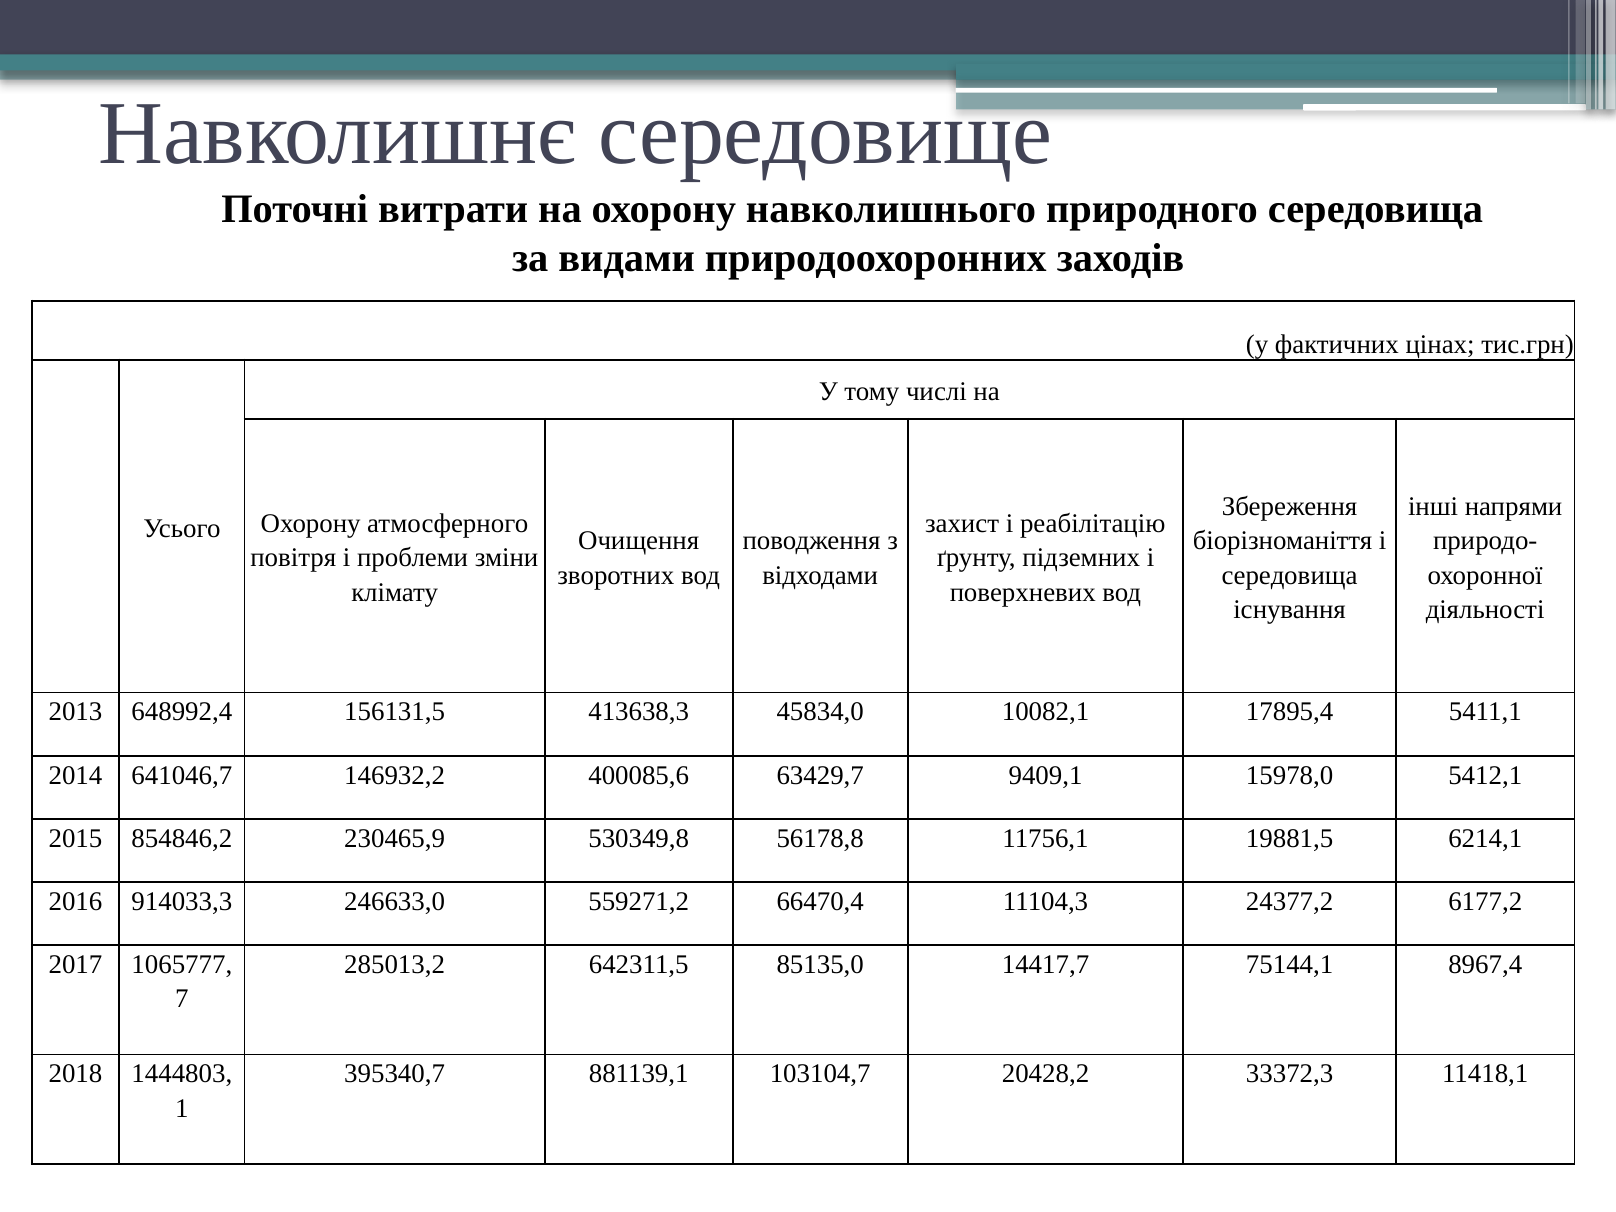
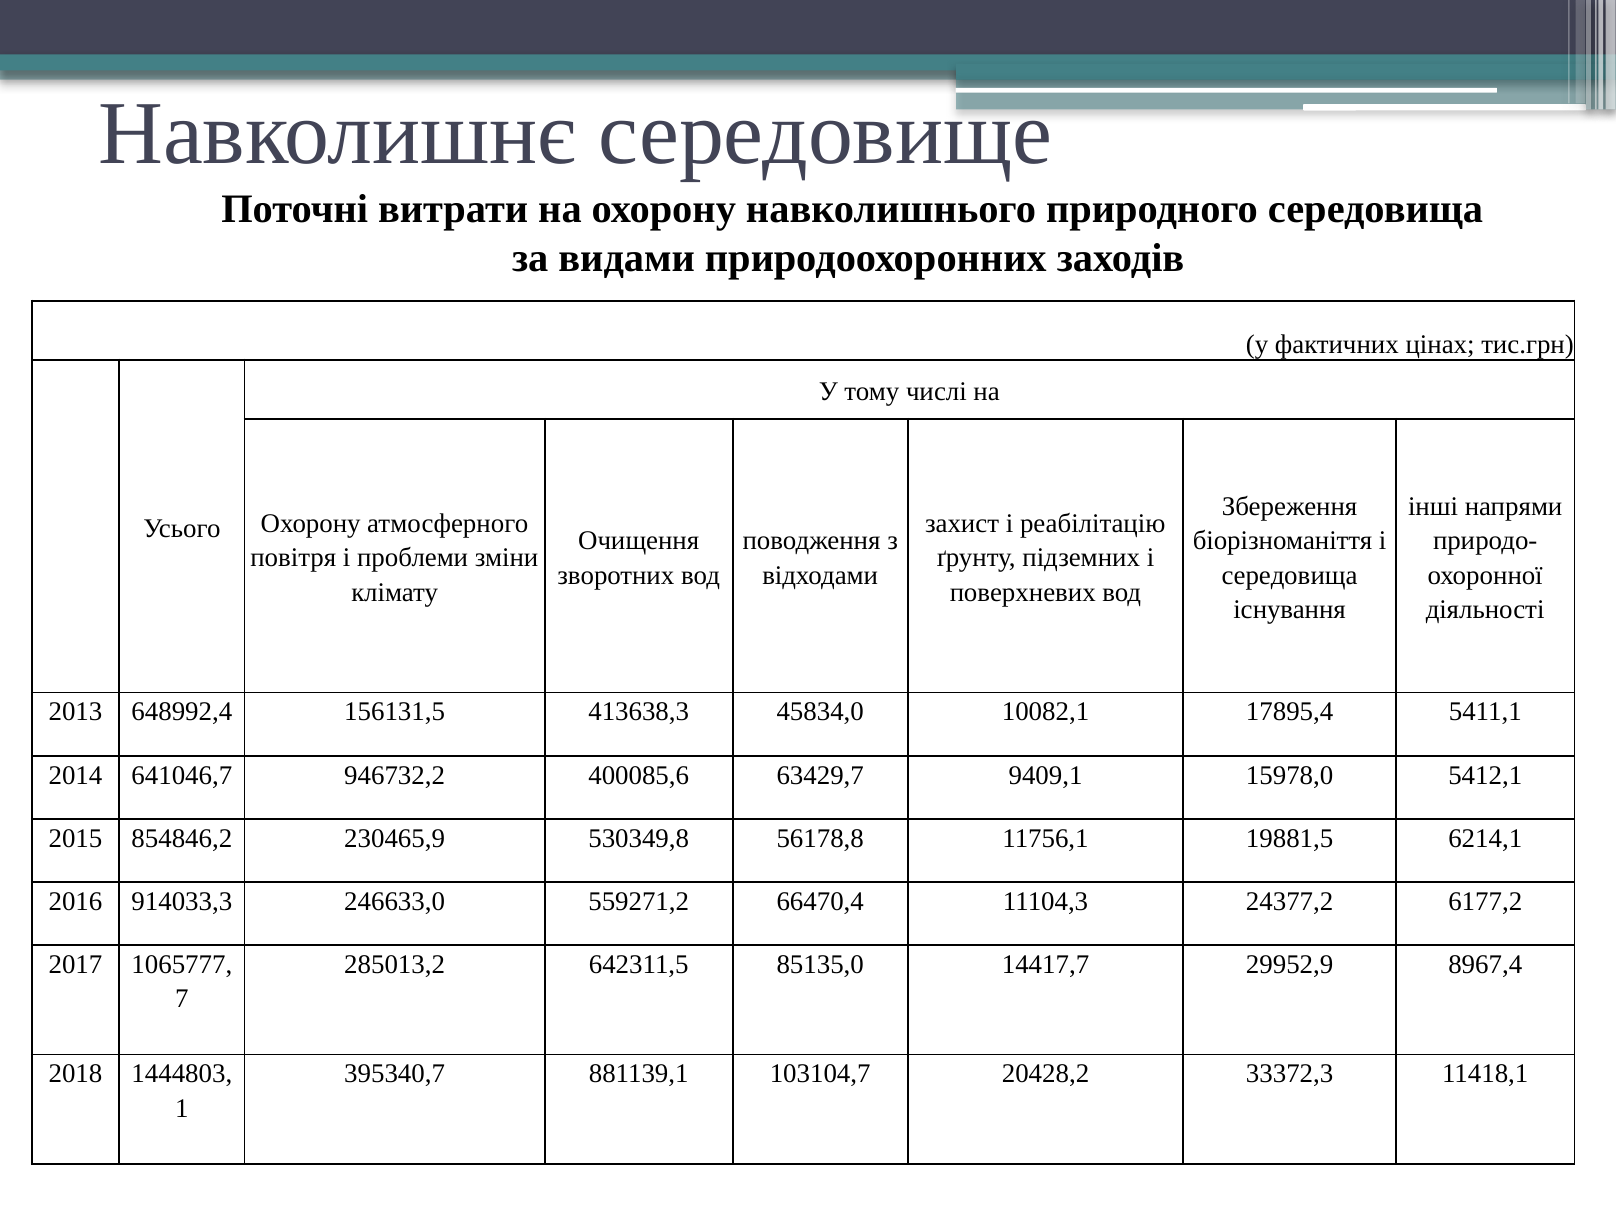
146932,2: 146932,2 -> 946732,2 (395, 775)
75144,1: 75144,1 -> 29952,9 (1290, 965)
